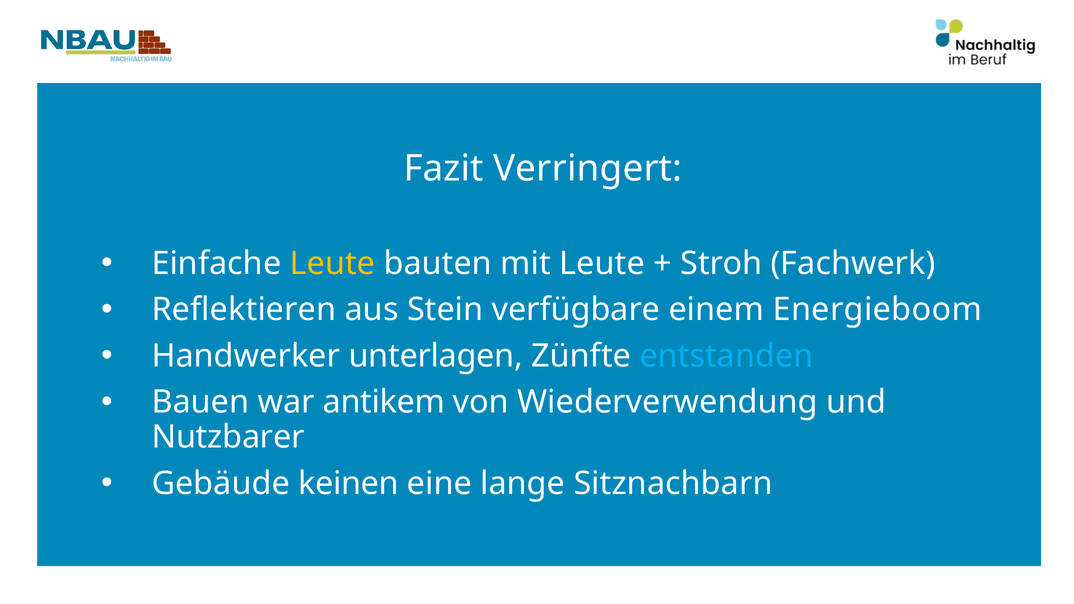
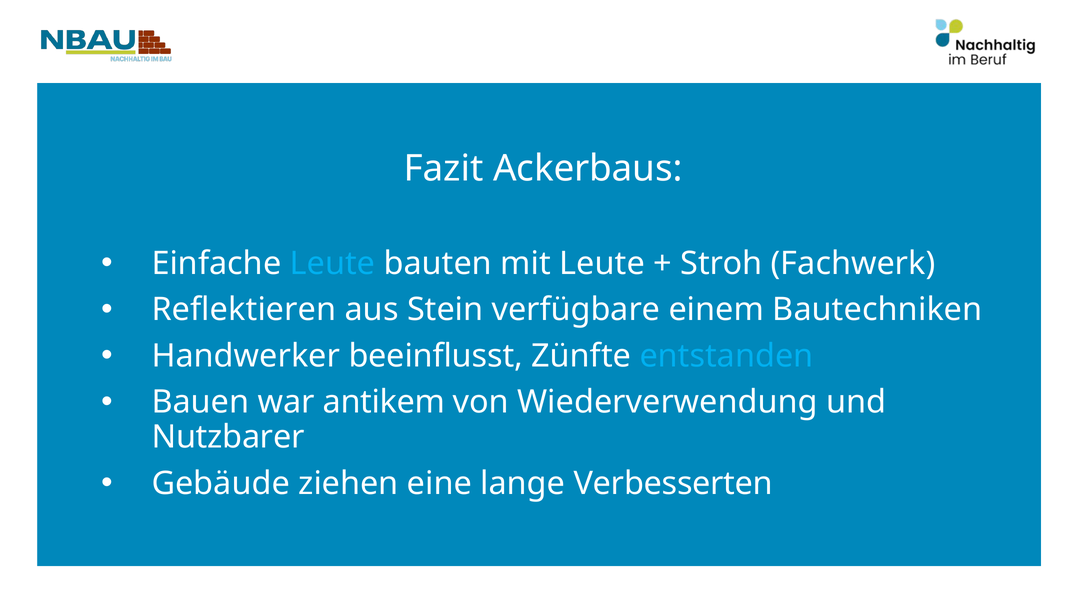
Verringert: Verringert -> Ackerbaus (588, 169)
Leute colour: yellow -> light blue (332, 264)
Energieboom: Energieboom -> Bautechniken (877, 310)
unterlagen: unterlagen -> beeinflusst (436, 356)
keinen: keinen -> ziehen (348, 484)
Sitznachbarn: Sitznachbarn -> Verbesserten (673, 484)
